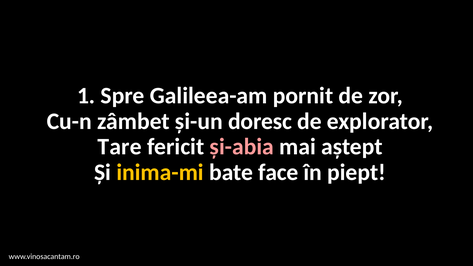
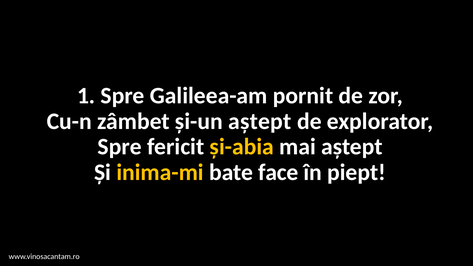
și-un doresc: doresc -> aștept (260, 121)
Tare: Tare -> Spre (120, 147)
și-abia colour: pink -> yellow (242, 147)
